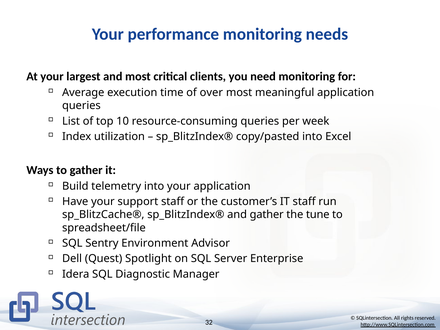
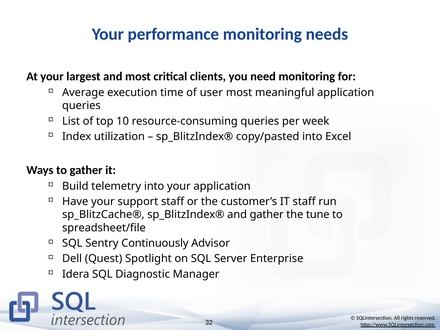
over: over -> user (211, 92)
Environment: Environment -> Continuously (155, 243)
